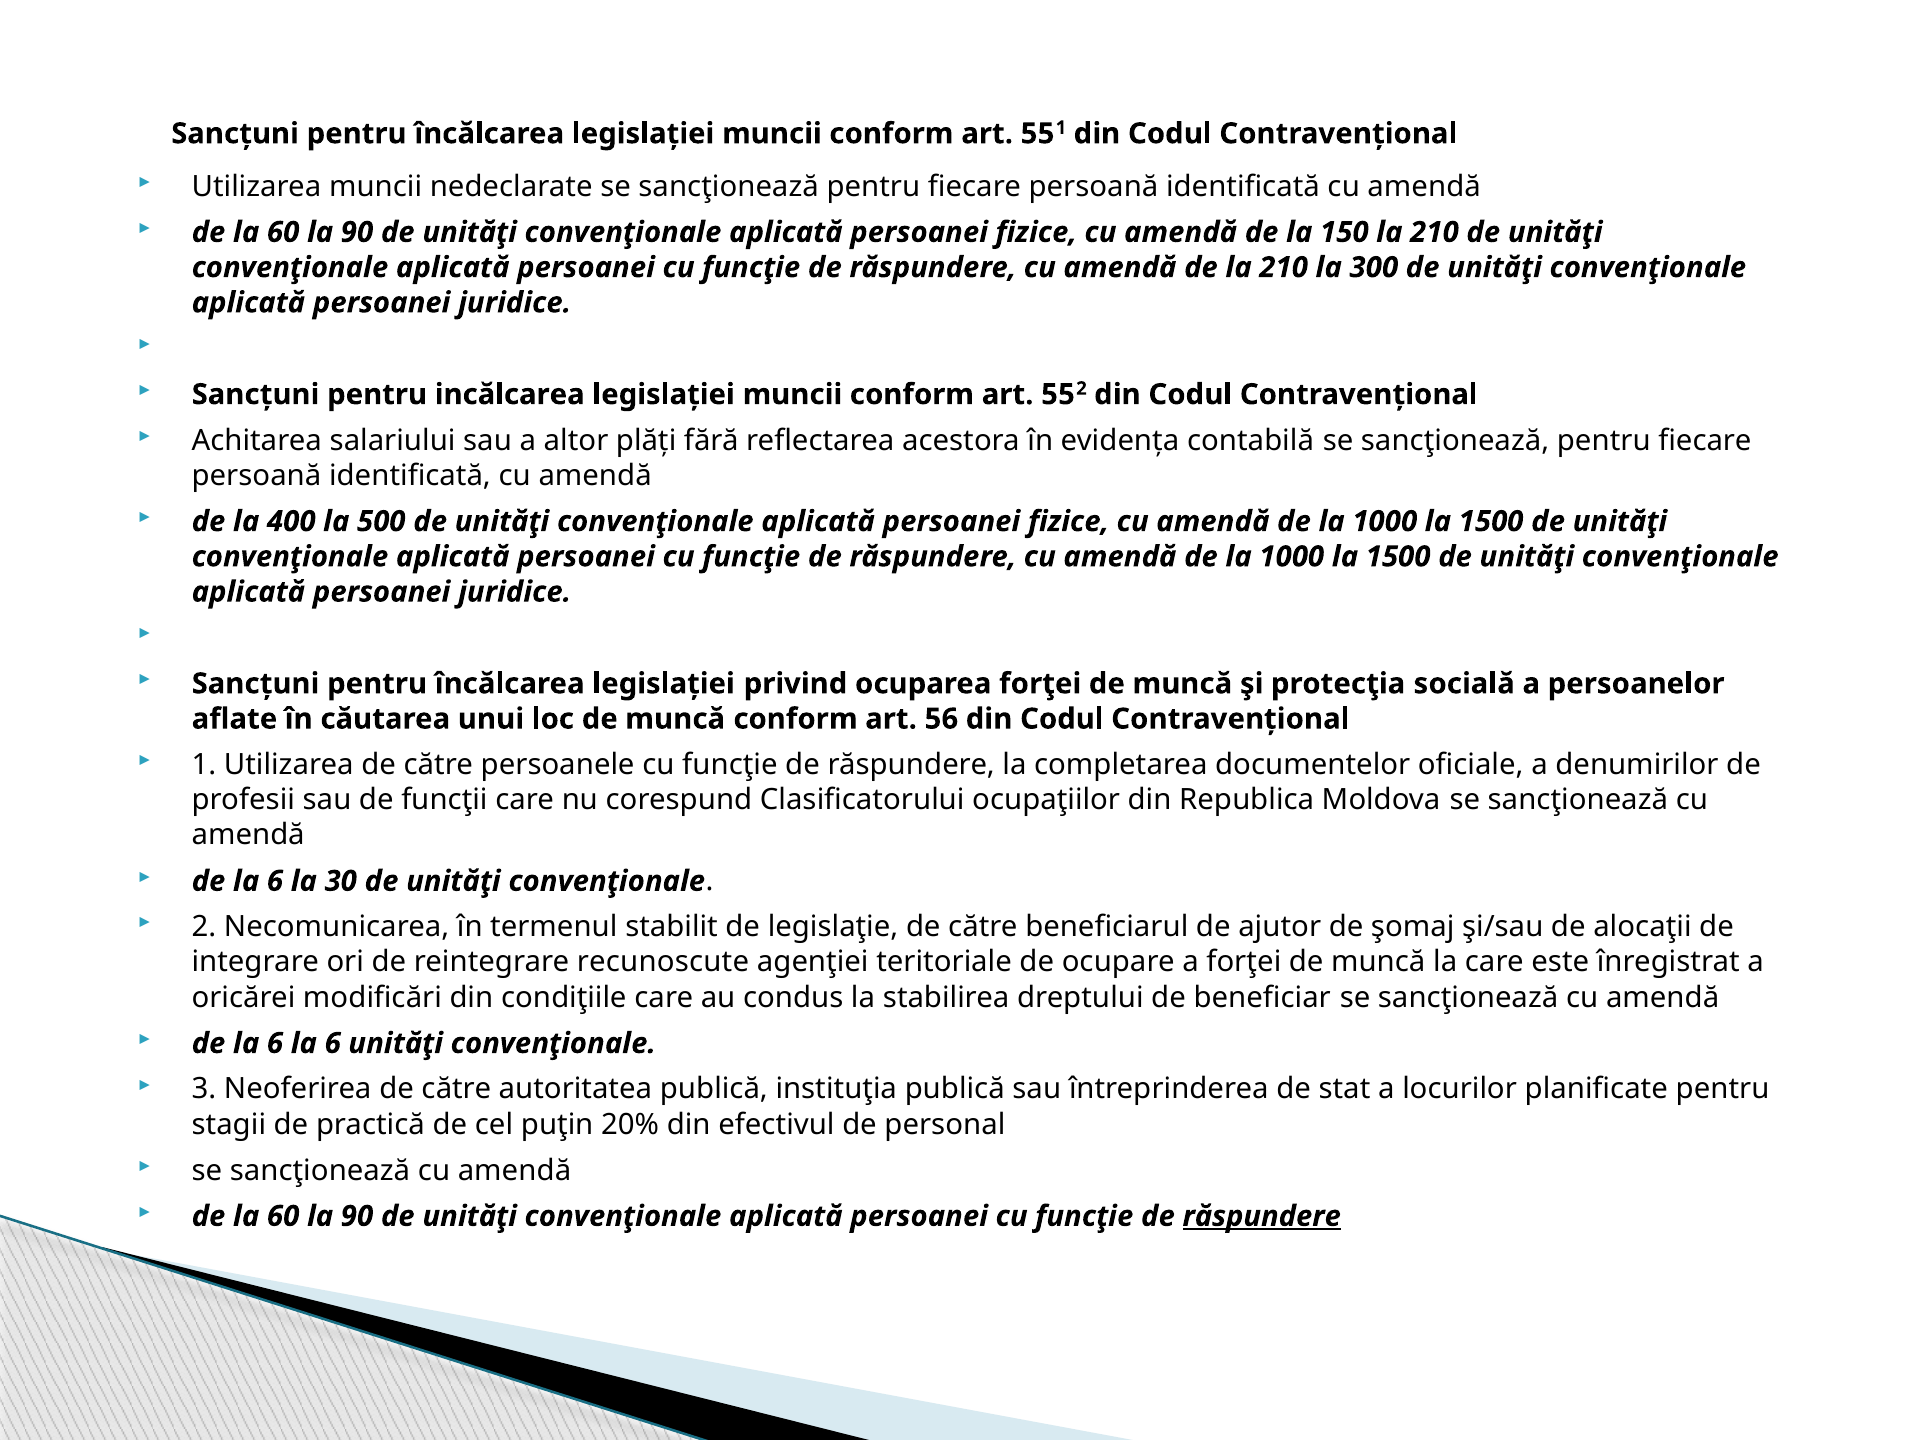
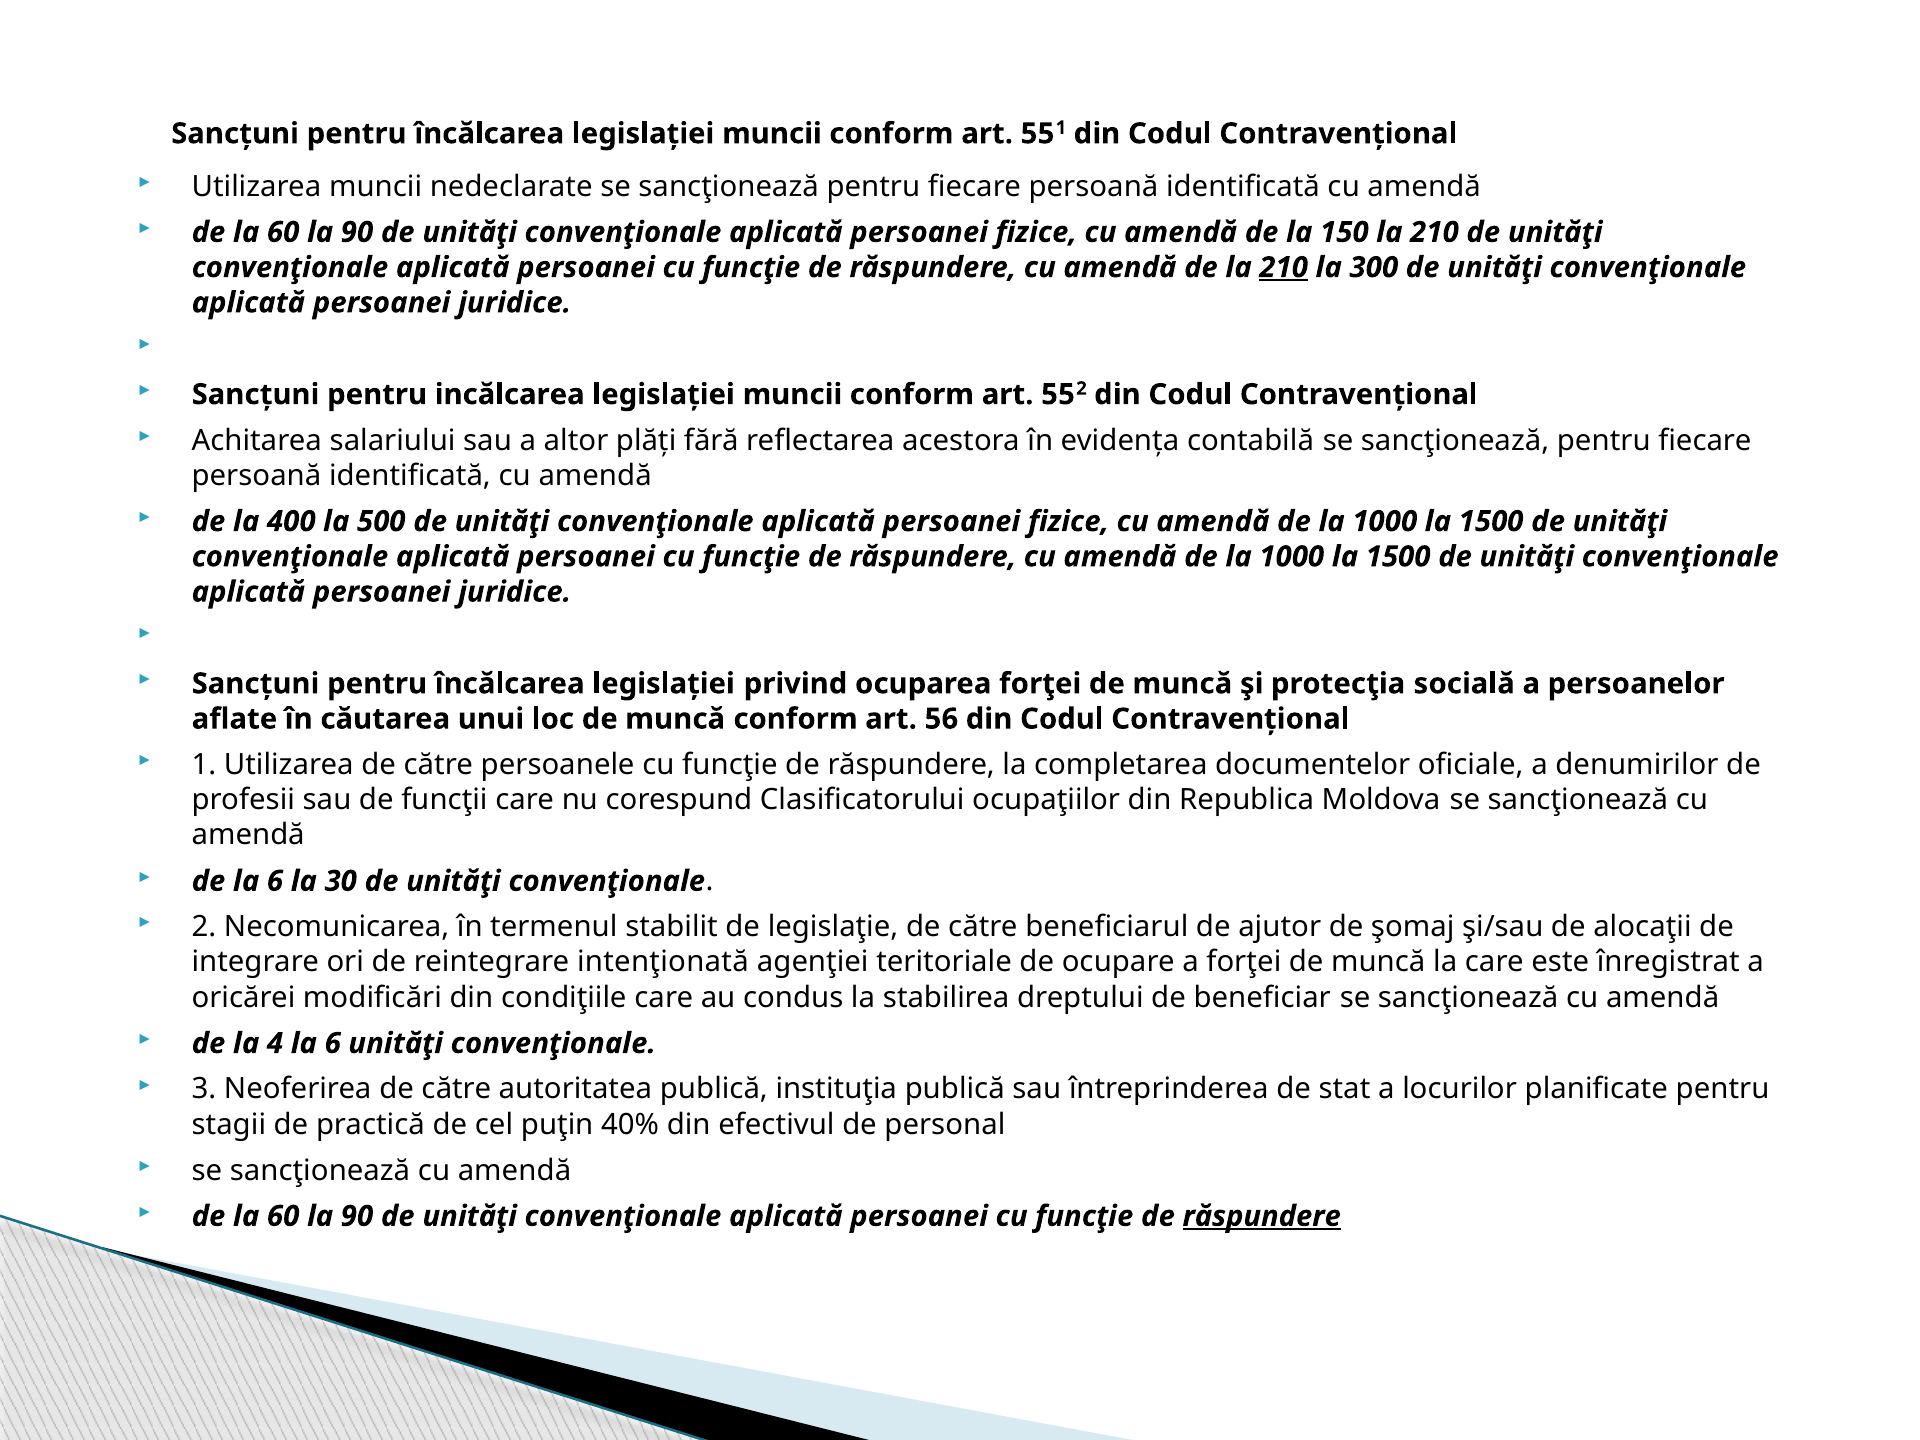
210 underline: none -> present (1284, 268)
recunoscute: recunoscute -> intenţionată (663, 962)
6: 6 -> 4 (275, 1043)
20%: 20% -> 40% (630, 1124)
